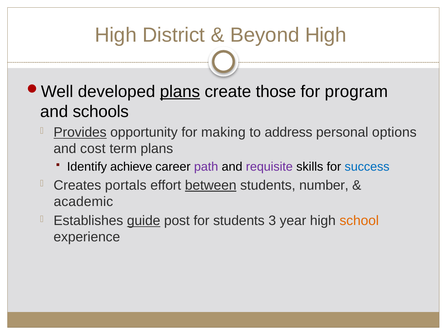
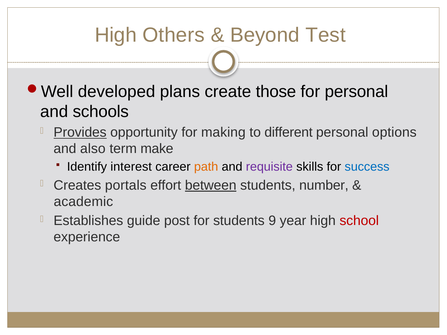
District: District -> Others (174, 35)
Beyond High: High -> Test (326, 35)
plans underline: present -> none (180, 92)
for program: program -> personal (356, 92)
address: address -> different (289, 133)
cost: cost -> also (93, 149)
term plans: plans -> make (157, 149)
achieve: achieve -> interest (131, 167)
path colour: purple -> orange (206, 167)
guide underline: present -> none (144, 221)
3: 3 -> 9 (272, 221)
school colour: orange -> red (359, 221)
